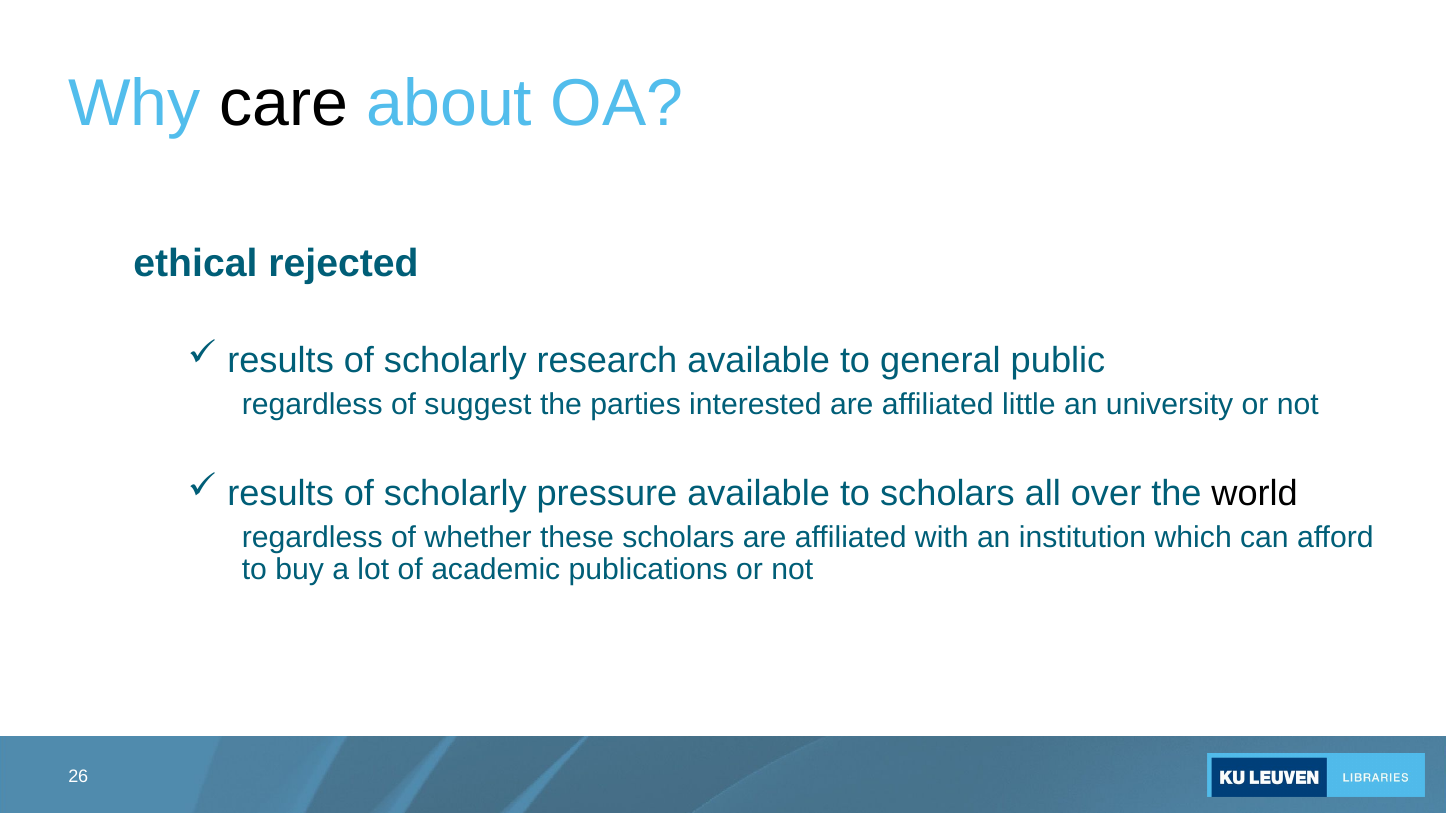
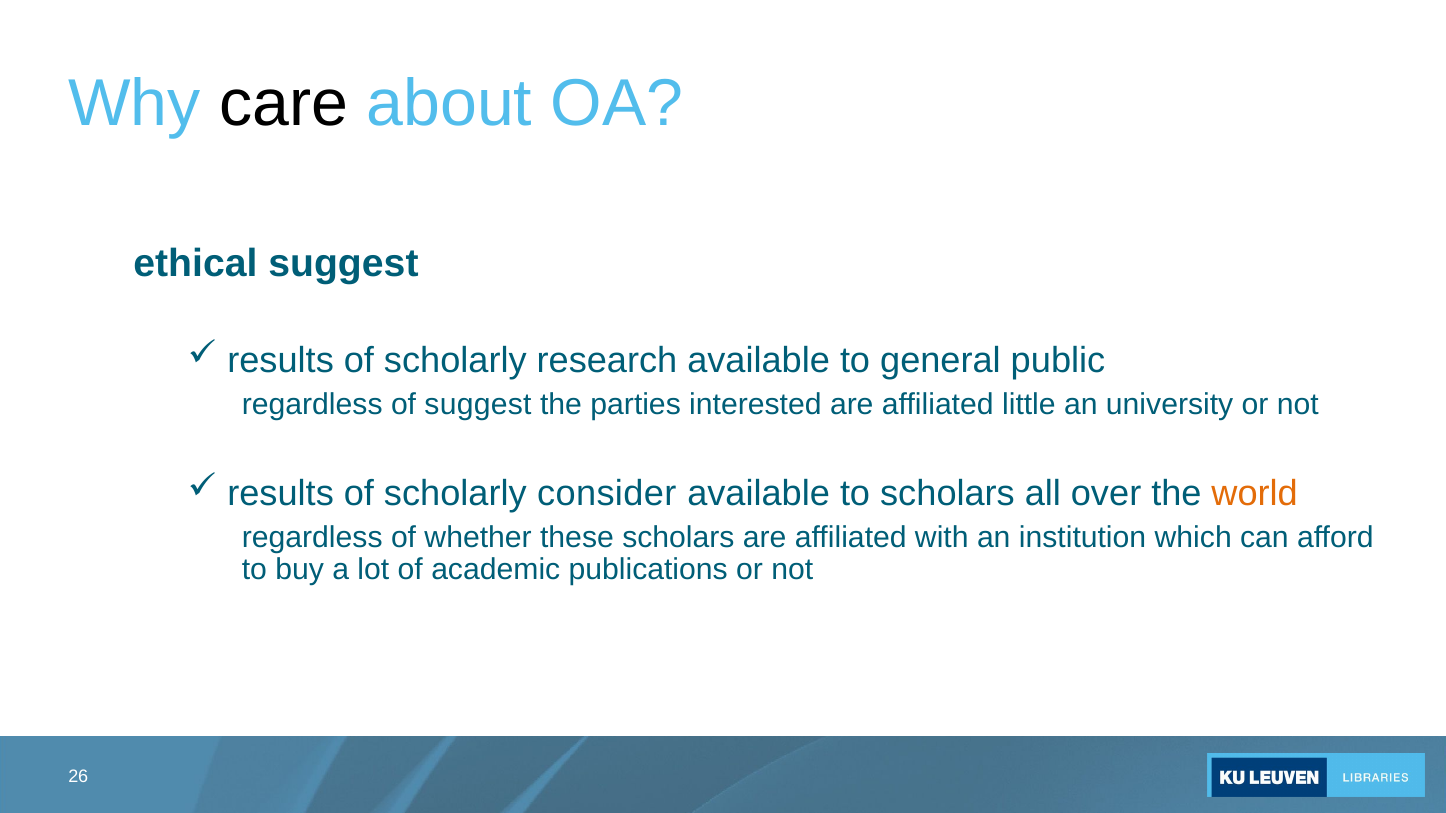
ethical rejected: rejected -> suggest (343, 264)
pressure: pressure -> consider (607, 494)
world colour: black -> orange (1255, 494)
